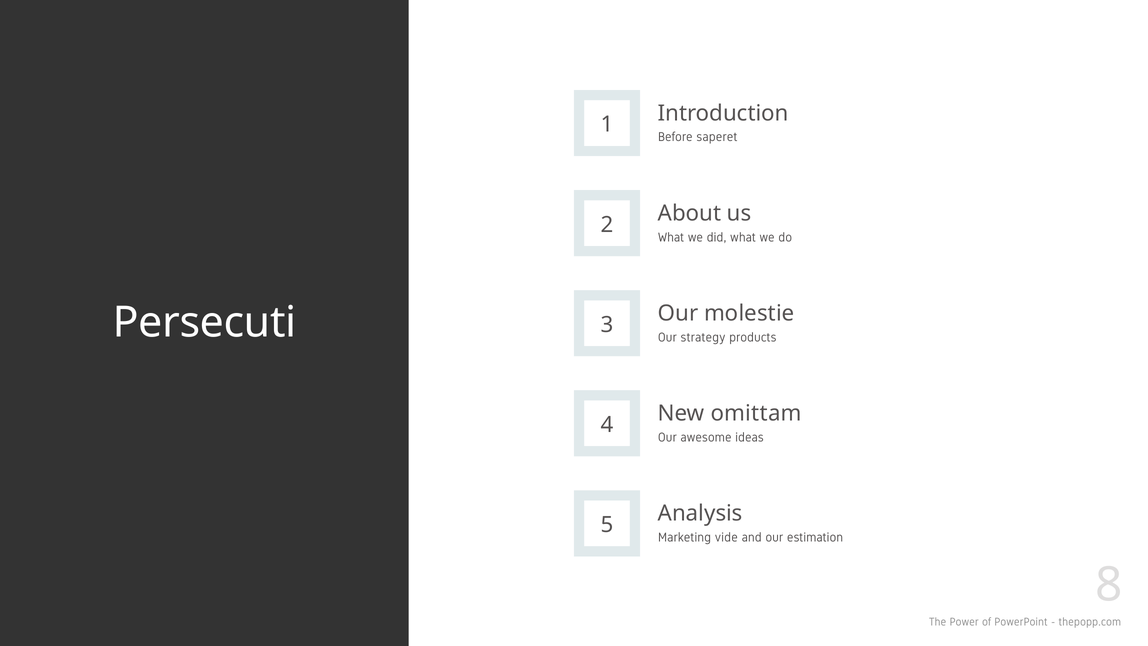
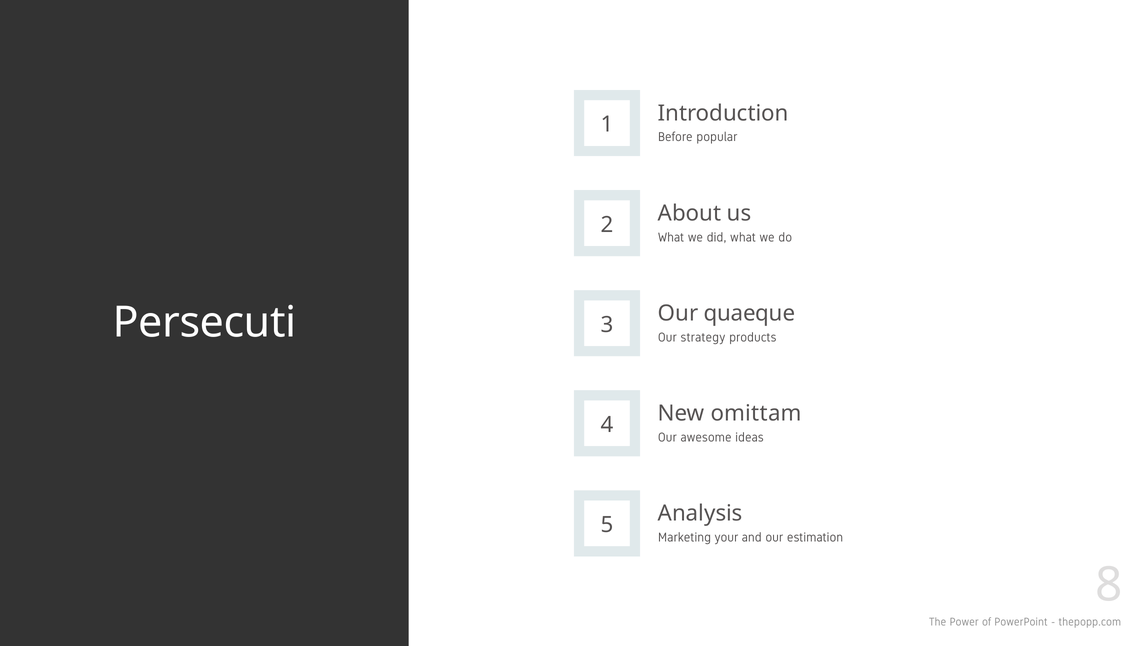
saperet: saperet -> popular (717, 137)
molestie: molestie -> quaeque (749, 313)
vide: vide -> your (726, 537)
